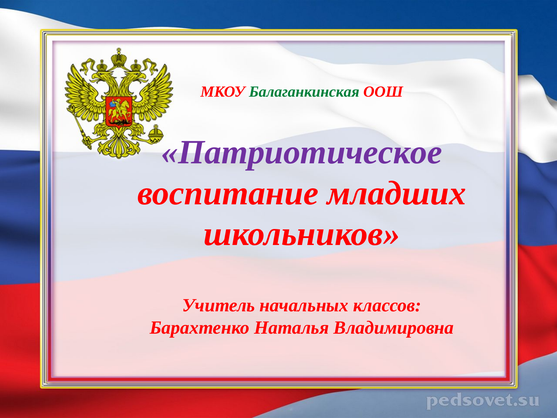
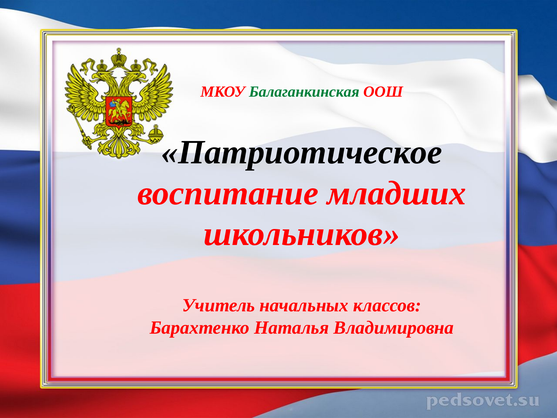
Патриотическое colour: purple -> black (302, 152)
